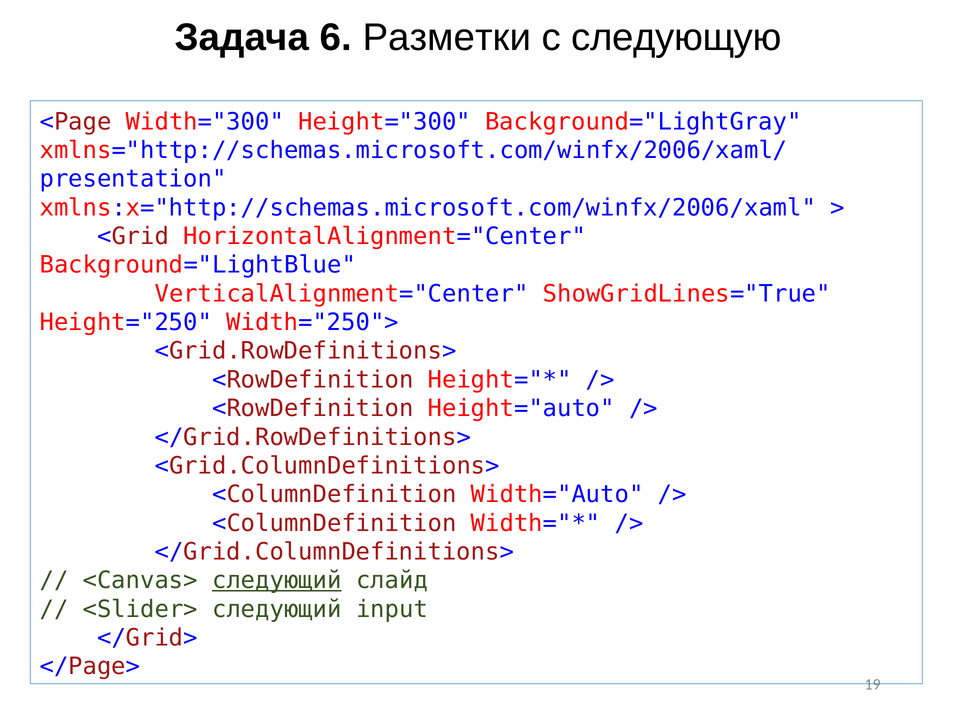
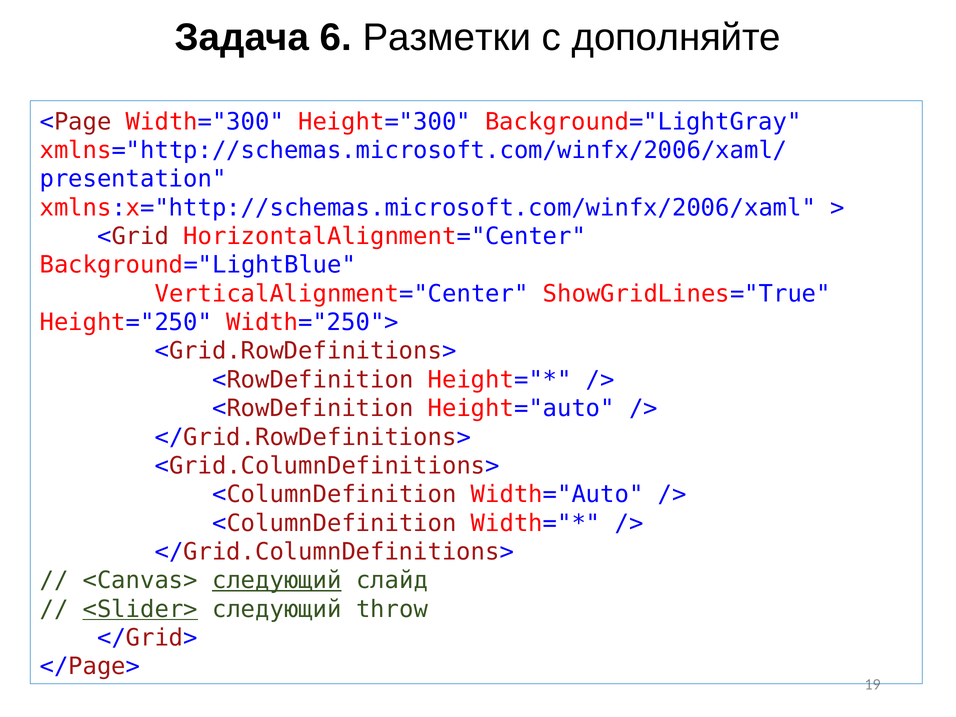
следующую: следующую -> дополняйте (676, 38)
<Slider> underline: none -> present (140, 609)
input: input -> throw (392, 609)
